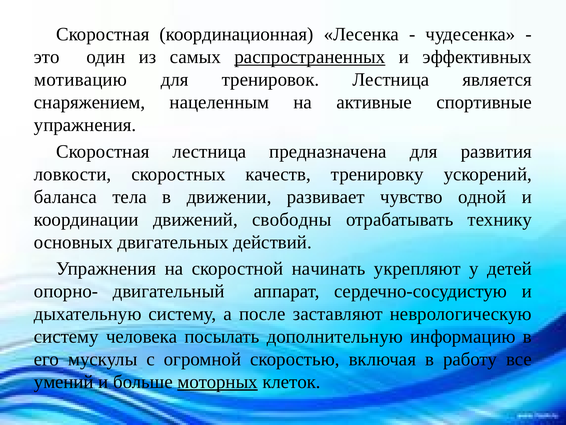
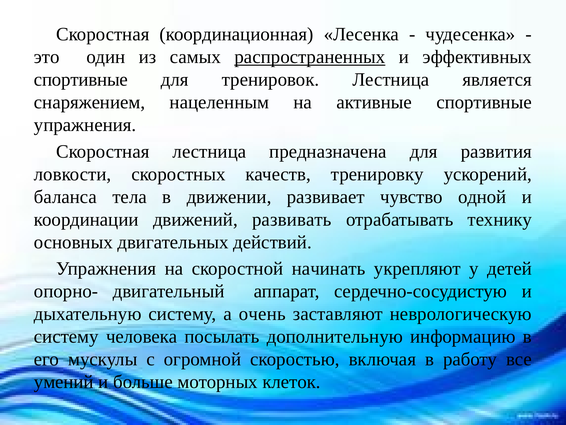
мотивацию: мотивацию -> спортивные (81, 80)
свободны: свободны -> развивать (292, 219)
после: после -> очень (262, 314)
моторных underline: present -> none (218, 381)
